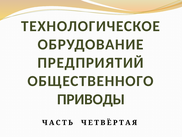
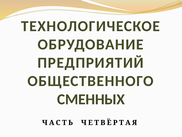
ПРИВОДЫ: ПРИВОДЫ -> СМЕННЫХ (91, 99)
